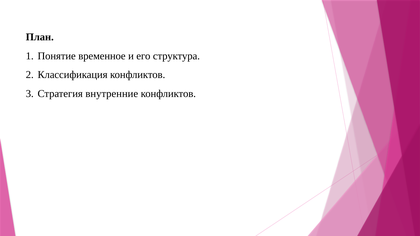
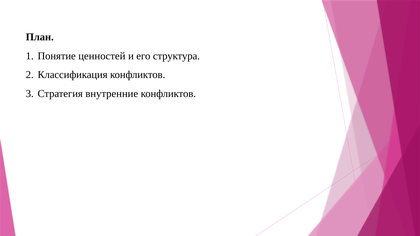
временное: временное -> ценностей (102, 56)
